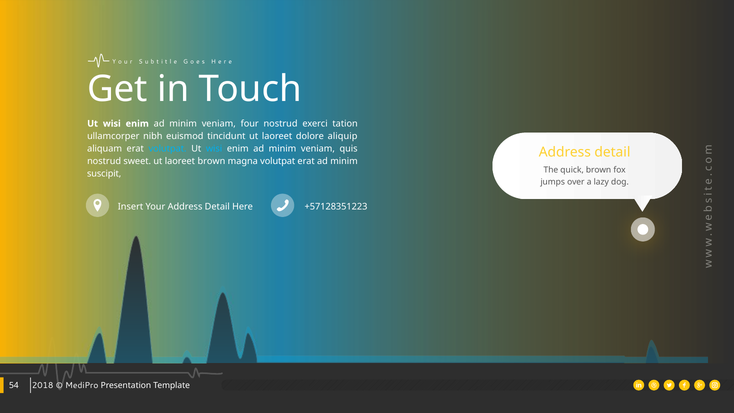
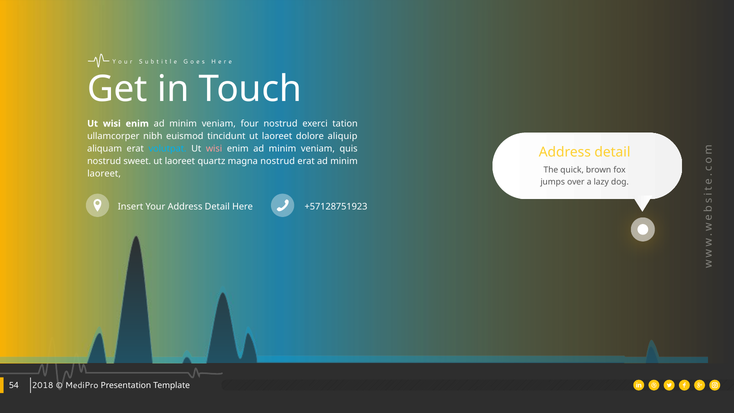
wisi colour: light blue -> pink (214, 149)
laoreet brown: brown -> quartz (211, 161)
magna volutpat: volutpat -> nostrud (278, 161)
suscipit: suscipit -> laoreet (104, 174)
+57128351223: +57128351223 -> +57128751923 (336, 207)
